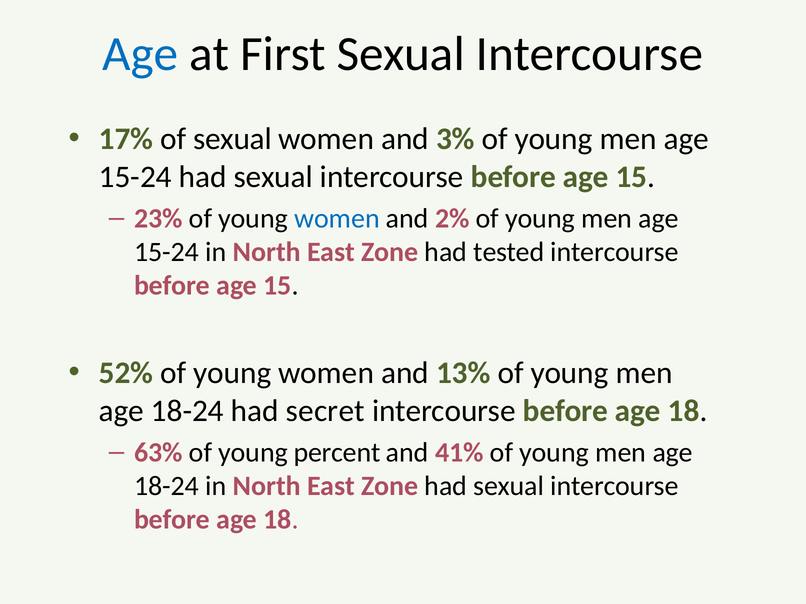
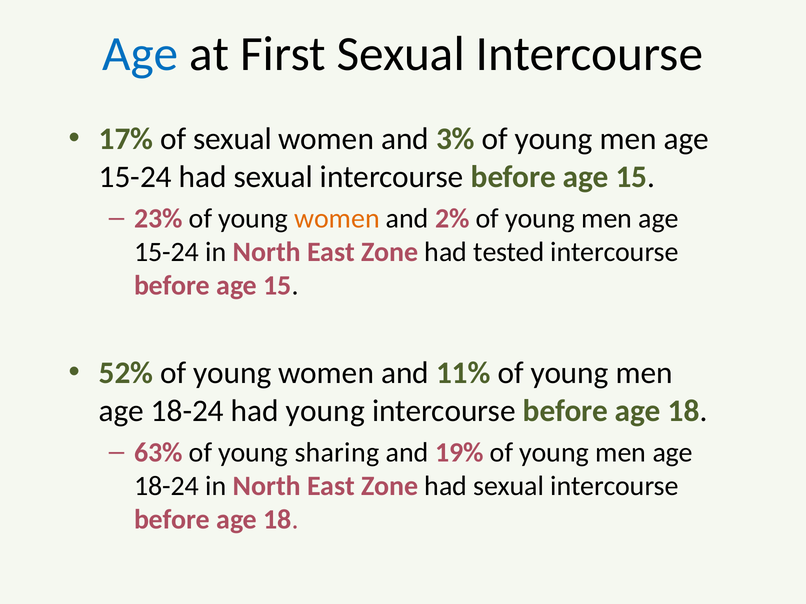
women colour: blue -> orange (337, 219)
13%: 13% -> 11% (463, 373)
had secret: secret -> young (325, 411)
percent: percent -> sharing (337, 453)
41%: 41% -> 19% (459, 453)
